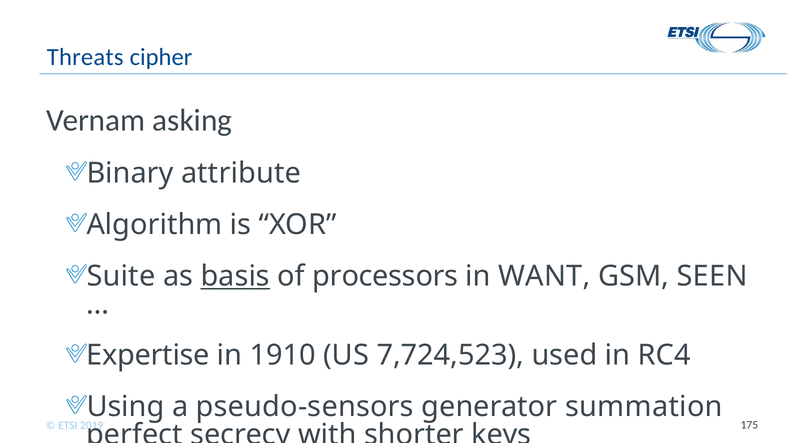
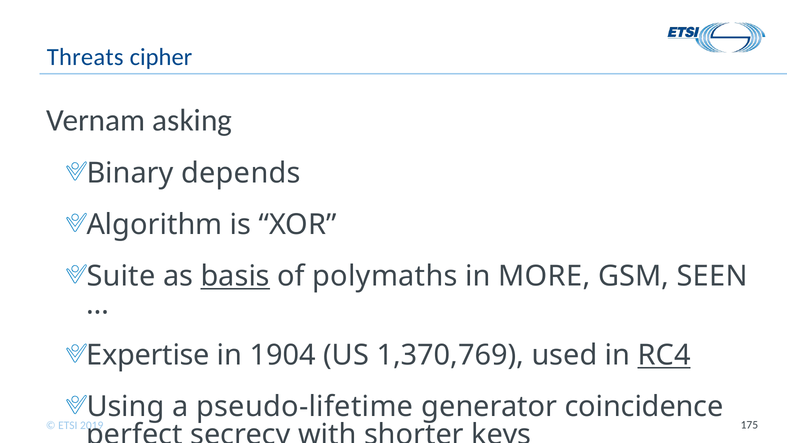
attribute: attribute -> depends (241, 173)
processors: processors -> polymaths (385, 276)
WANT: WANT -> MORE (544, 276)
1910: 1910 -> 1904 (283, 355)
7,724,523: 7,724,523 -> 1,370,769 (450, 355)
RC4 underline: none -> present (664, 355)
pseudo-sensors: pseudo-sensors -> pseudo-lifetime (305, 407)
summation: summation -> coincidence (644, 407)
